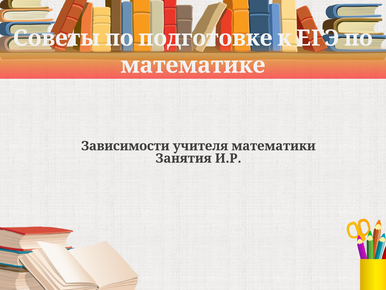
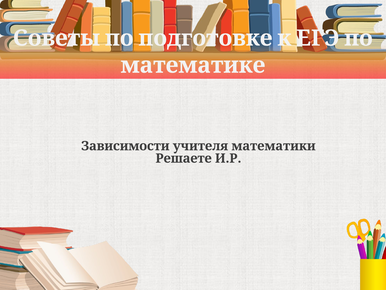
Занятия: Занятия -> Решаете (184, 158)
